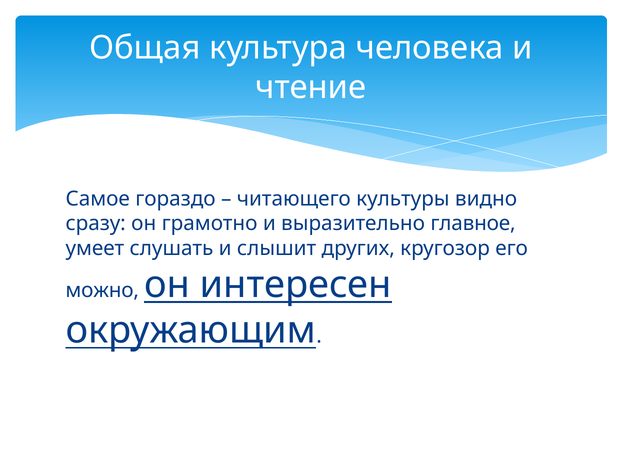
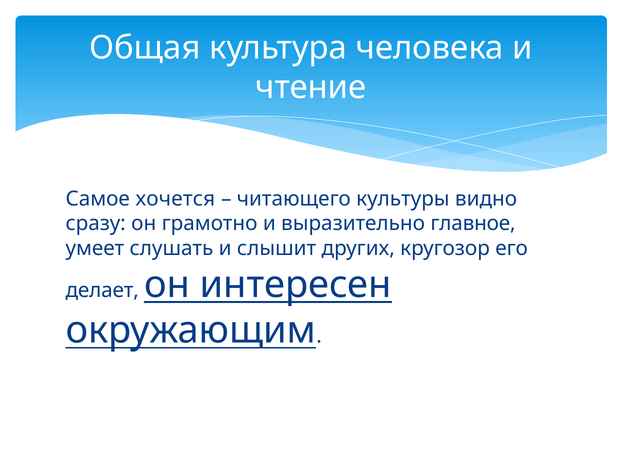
гораздо: гораздо -> хочется (175, 199)
можно: можно -> делает (102, 291)
